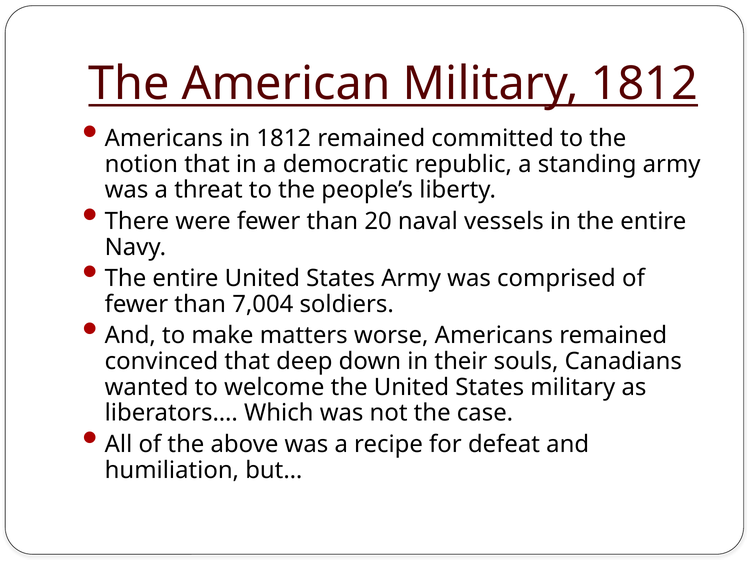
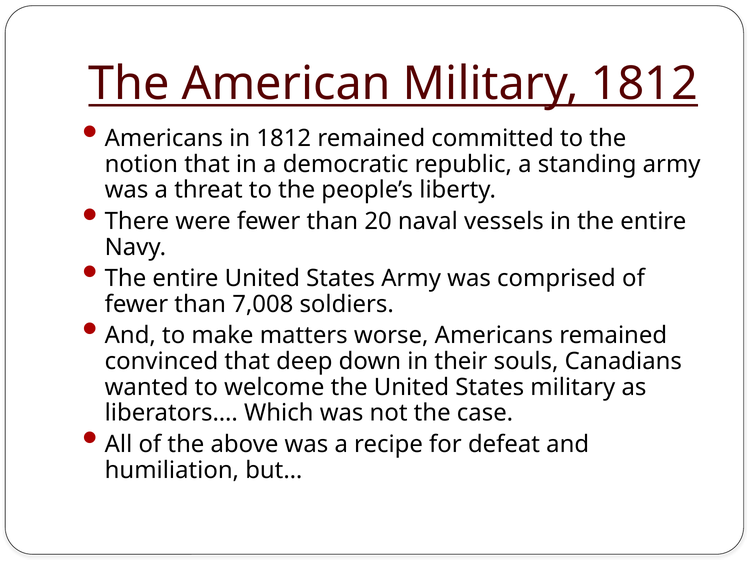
7,004: 7,004 -> 7,008 (263, 304)
